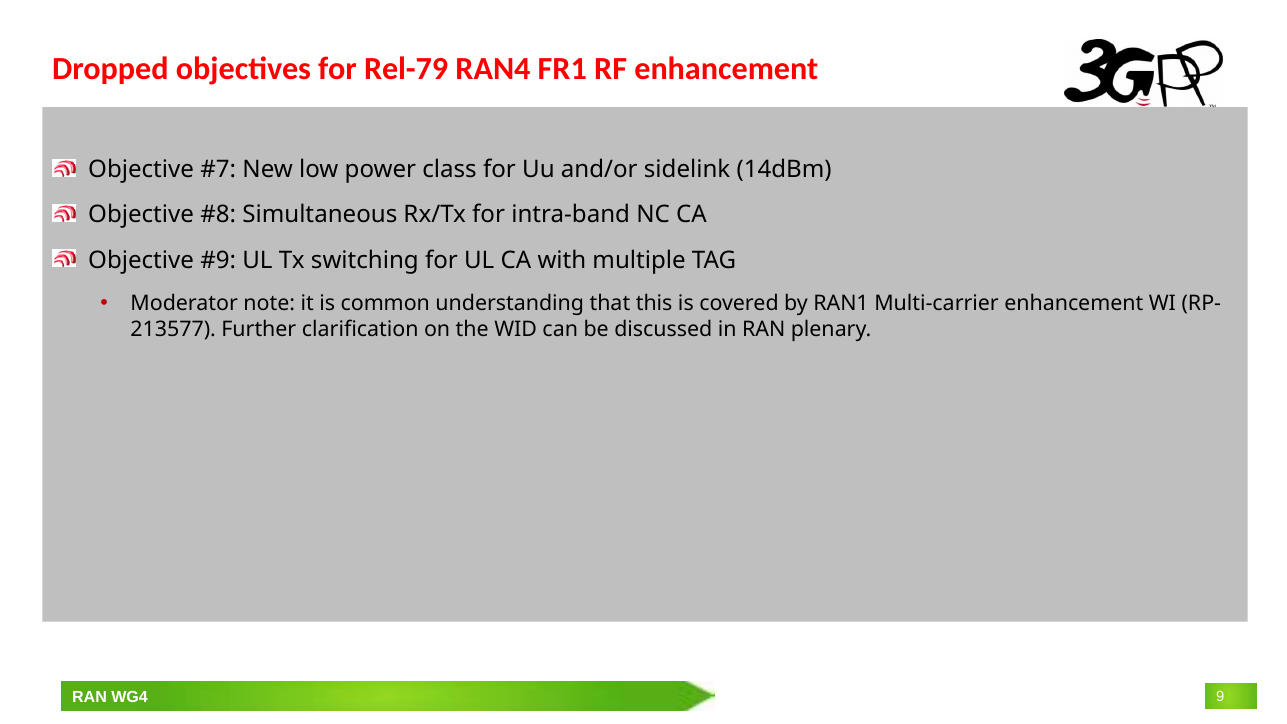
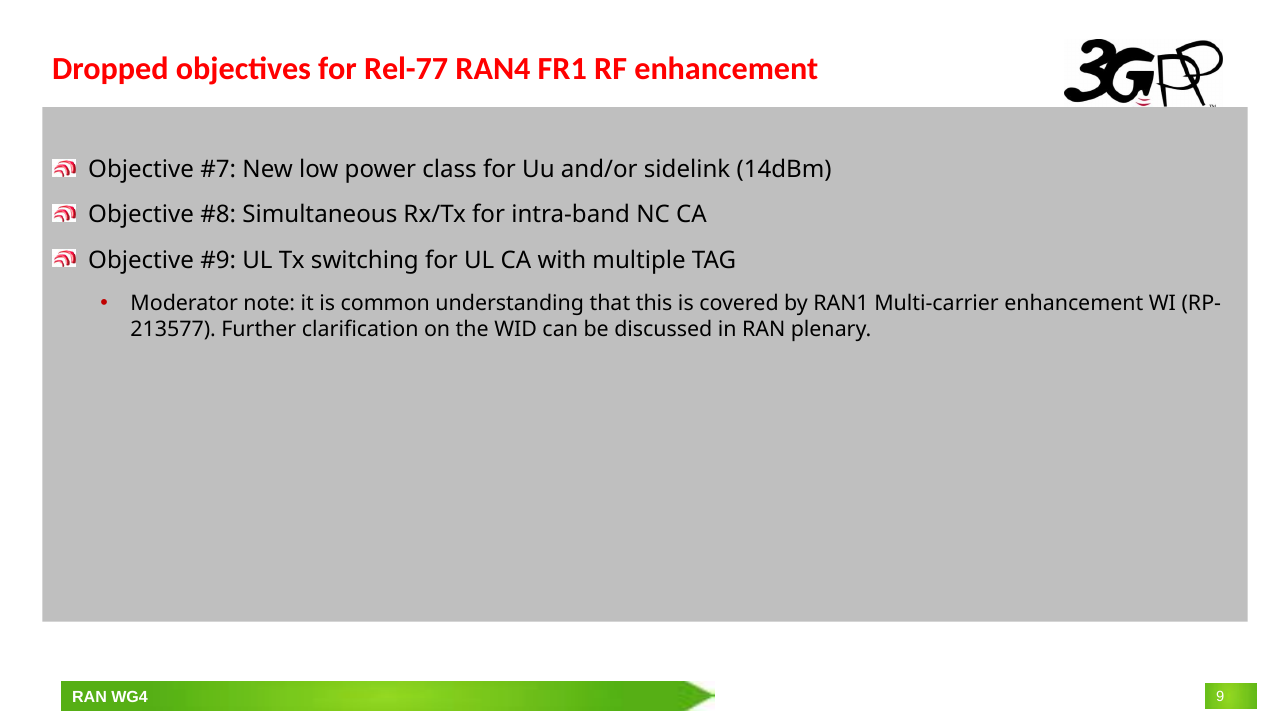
Rel-79: Rel-79 -> Rel-77 (406, 69)
